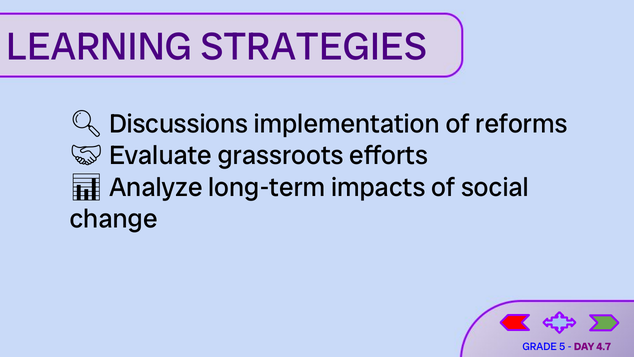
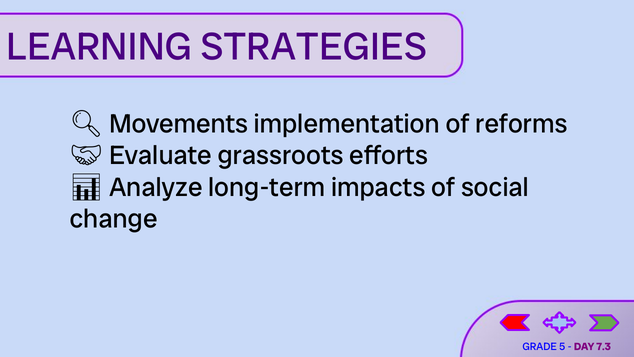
Discussions: Discussions -> Movements (179, 124)
4.7: 4.7 -> 7.3 (604, 346)
